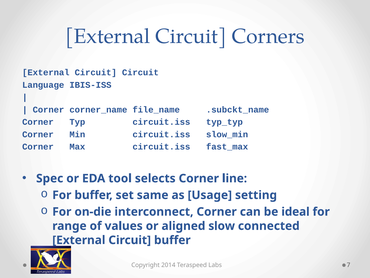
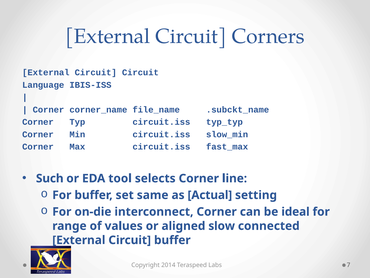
Spec: Spec -> Such (50, 178)
Usage: Usage -> Actual (210, 195)
